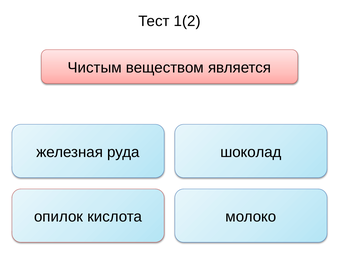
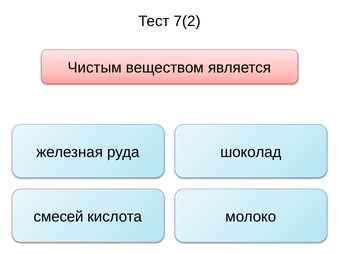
1(2: 1(2 -> 7(2 (187, 21)
опилок: опилок -> смесей (59, 217)
